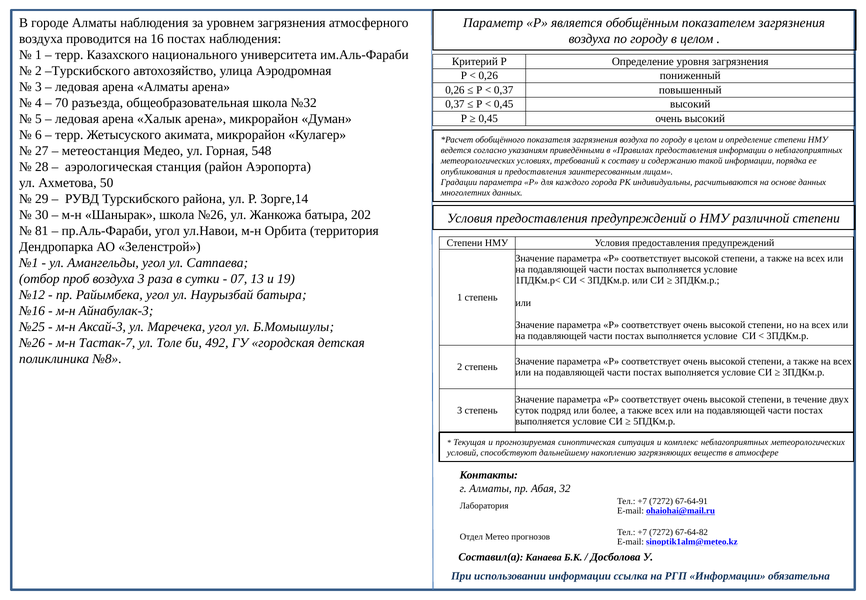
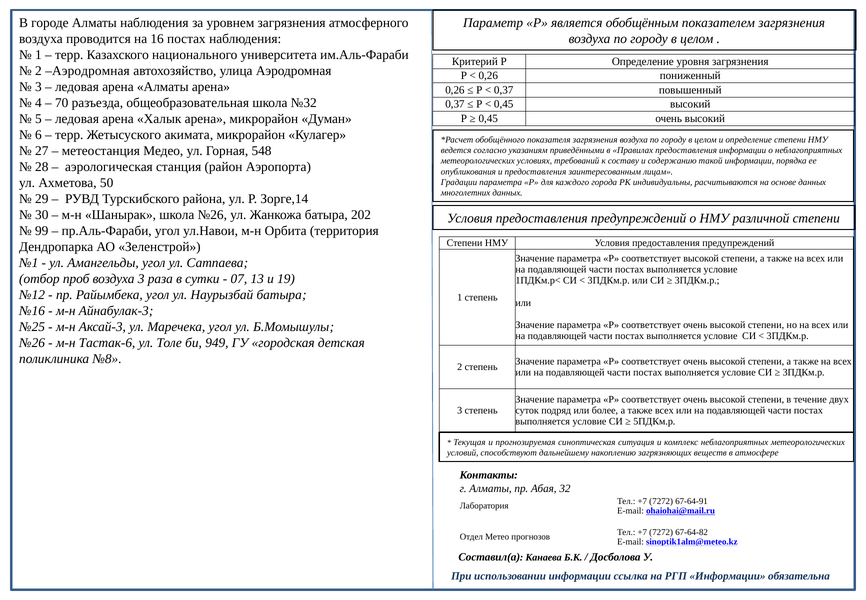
2 Турскибского: Турскибского -> Аэродромная (88, 71)
81: 81 -> 99 (42, 231)
Тастак-7: Тастак-7 -> Тастак-6 (107, 343)
492: 492 -> 949 (217, 343)
